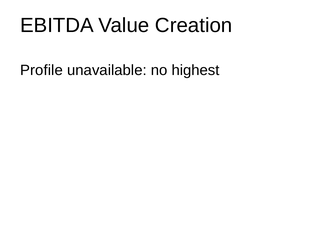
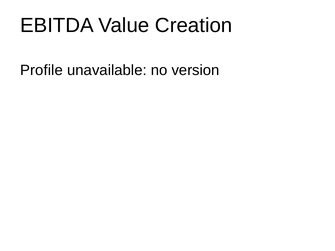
highest: highest -> version (196, 70)
